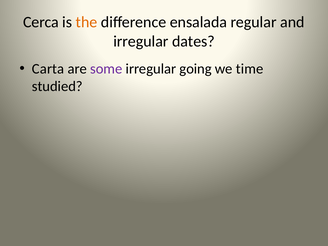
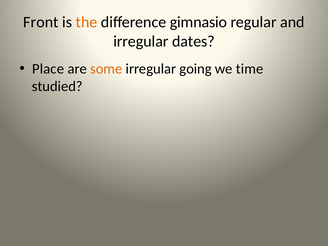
Cerca: Cerca -> Front (41, 22)
ensalada: ensalada -> gimnasio (198, 22)
Carta: Carta -> Place (48, 69)
some colour: purple -> orange (106, 69)
